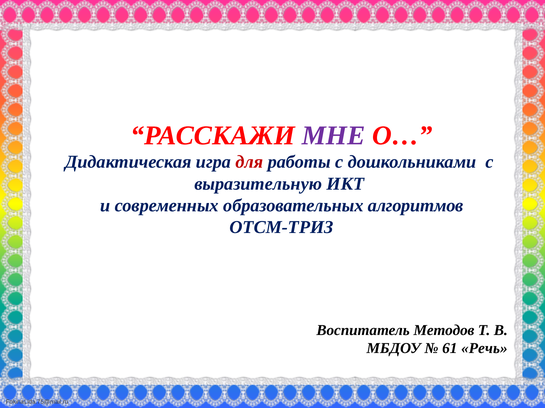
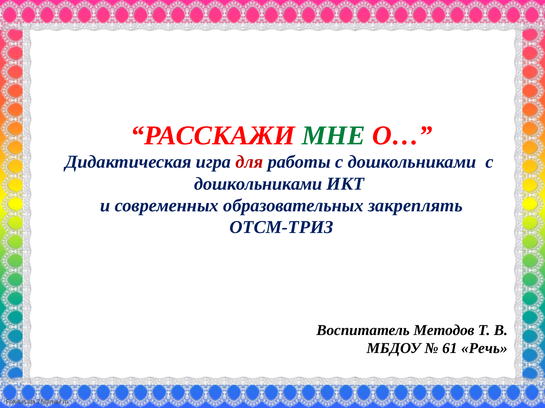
МНЕ colour: purple -> green (333, 136)
выразительную: выразительную -> дошкольниками (258, 184)
алгоритмов: алгоритмов -> закреплять (415, 206)
